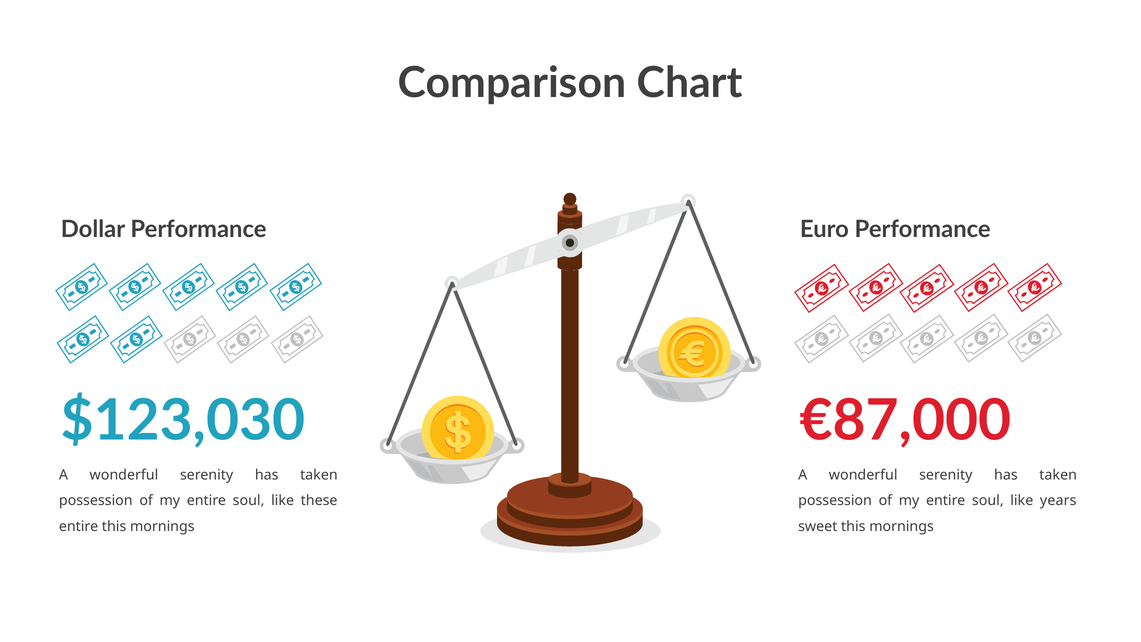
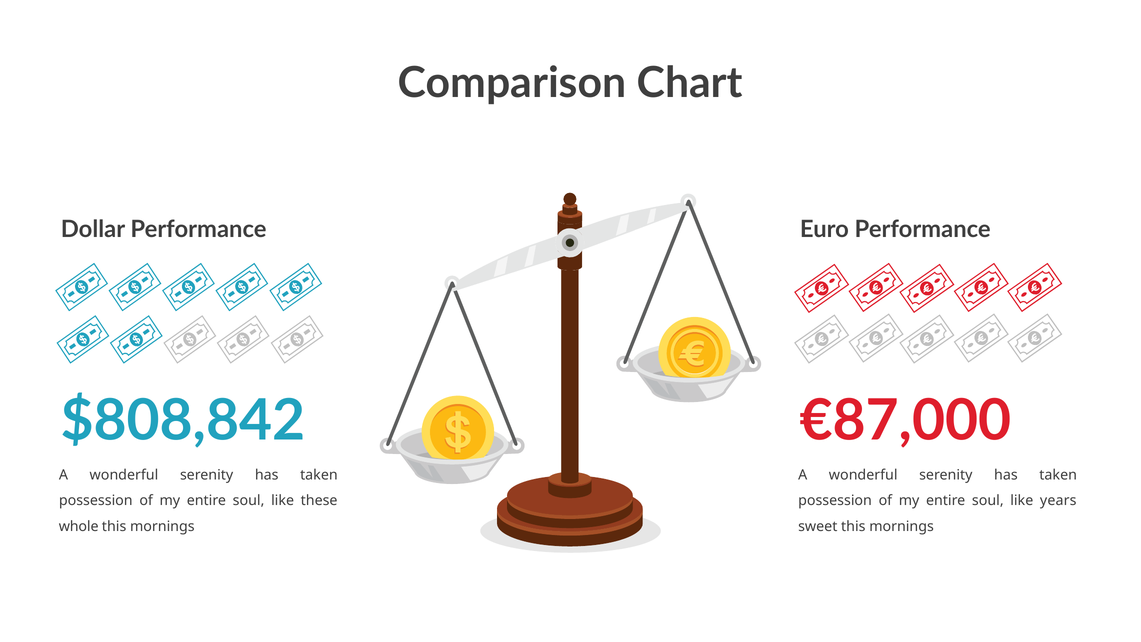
$123,030: $123,030 -> $808,842 (183, 421)
entire: entire -> whole (79, 526)
